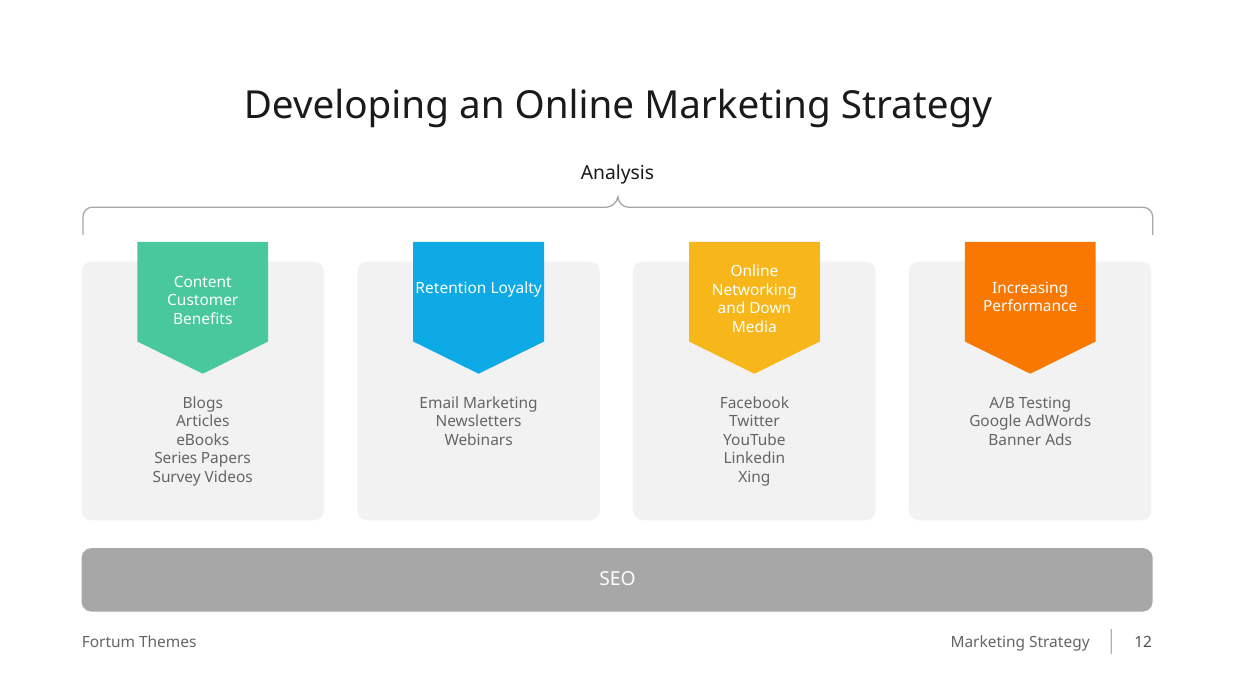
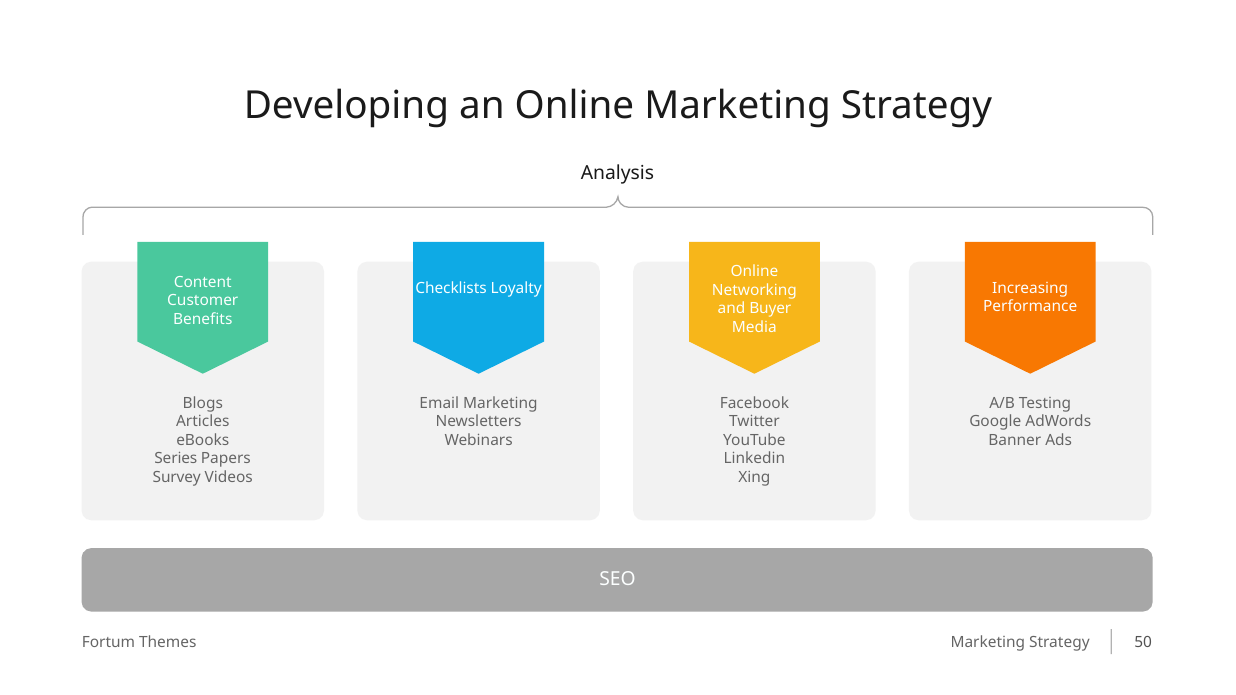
Retention: Retention -> Checklists (451, 288)
Down: Down -> Buyer (770, 309)
12: 12 -> 50 (1143, 642)
